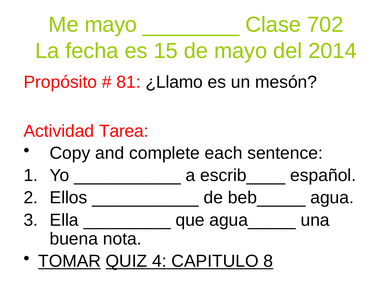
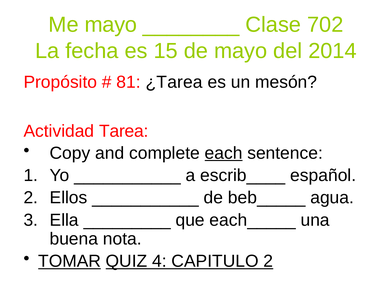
¿Llamo: ¿Llamo -> ¿Tarea (174, 82)
each underline: none -> present (224, 153)
agua_____: agua_____ -> each_____ (253, 220)
CAPITULO 8: 8 -> 2 (268, 261)
